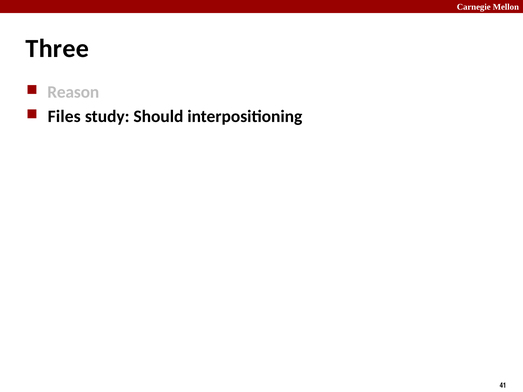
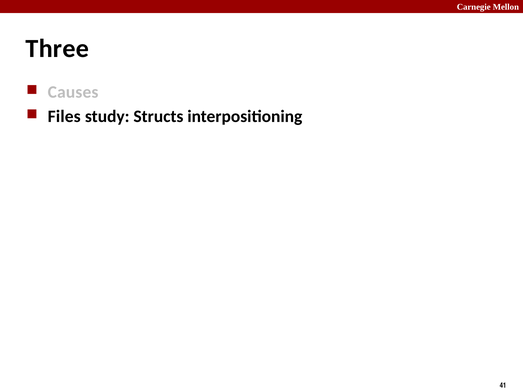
Reason: Reason -> Causes (73, 92)
Should: Should -> Structs (158, 117)
